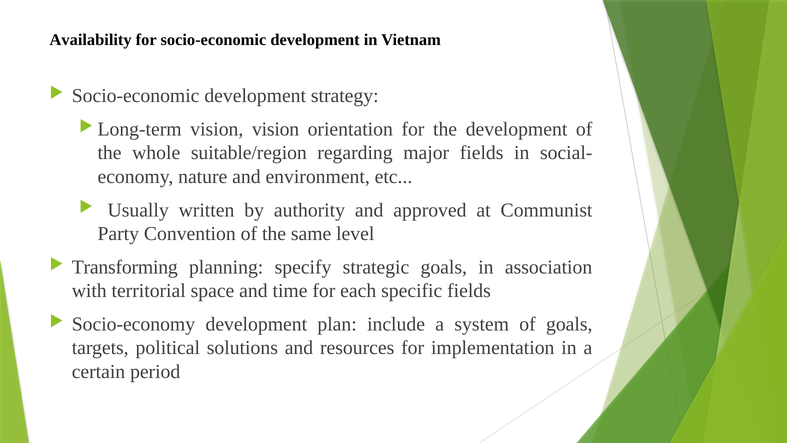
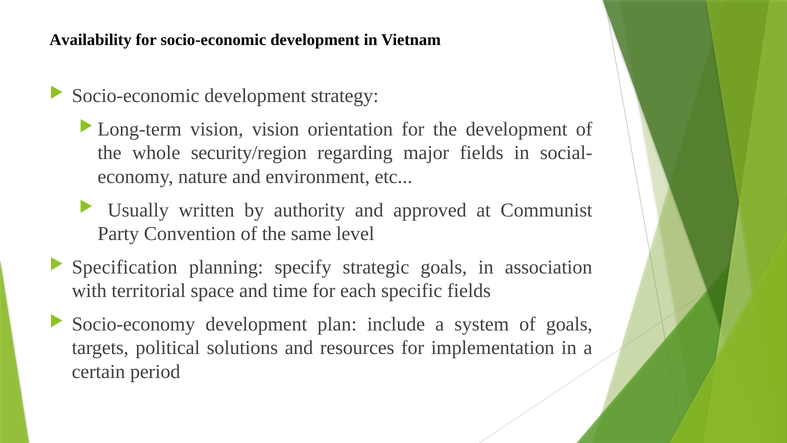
suitable/region: suitable/region -> security/region (249, 153)
Transforming: Transforming -> Specification (125, 267)
